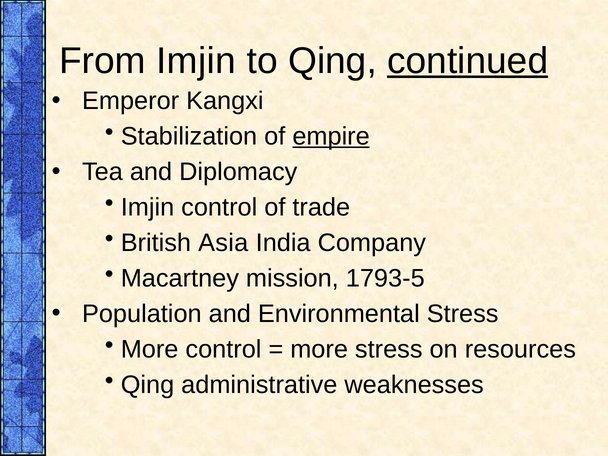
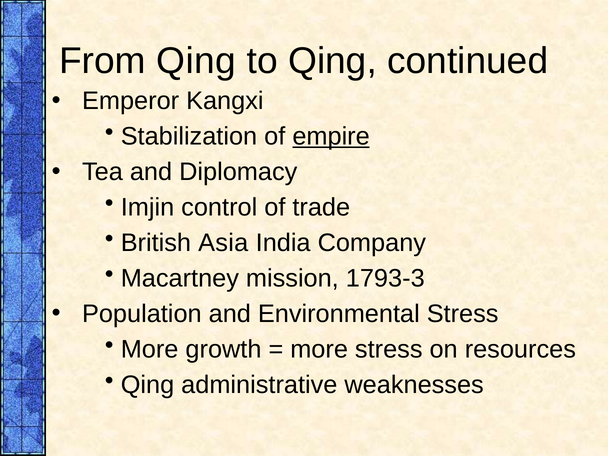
From Imjin: Imjin -> Qing (196, 61)
continued underline: present -> none (468, 61)
1793-5: 1793-5 -> 1793-3 (385, 278)
More control: control -> growth (223, 349)
